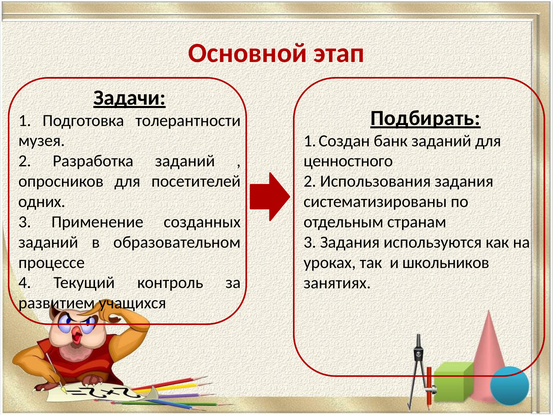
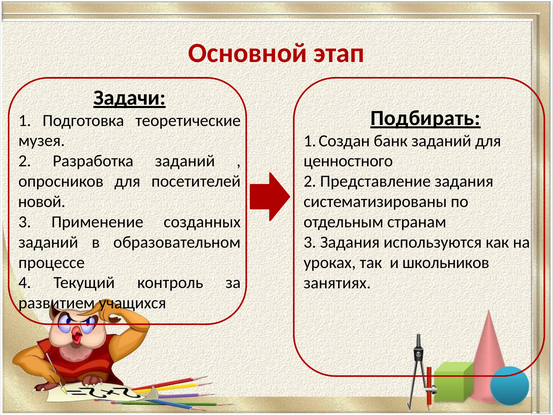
толерантности: толерантности -> теоретические (188, 120)
Использования: Использования -> Представление (375, 181)
одних: одних -> новой (42, 201)
